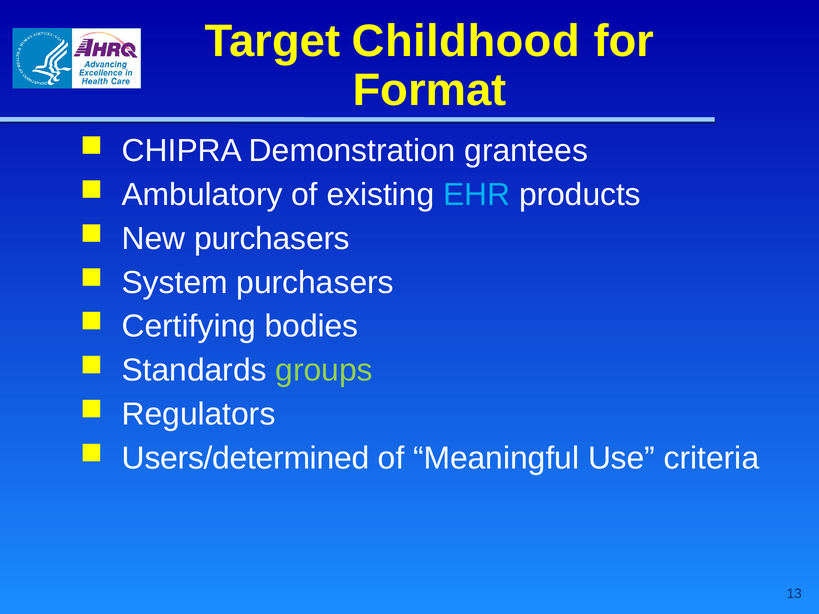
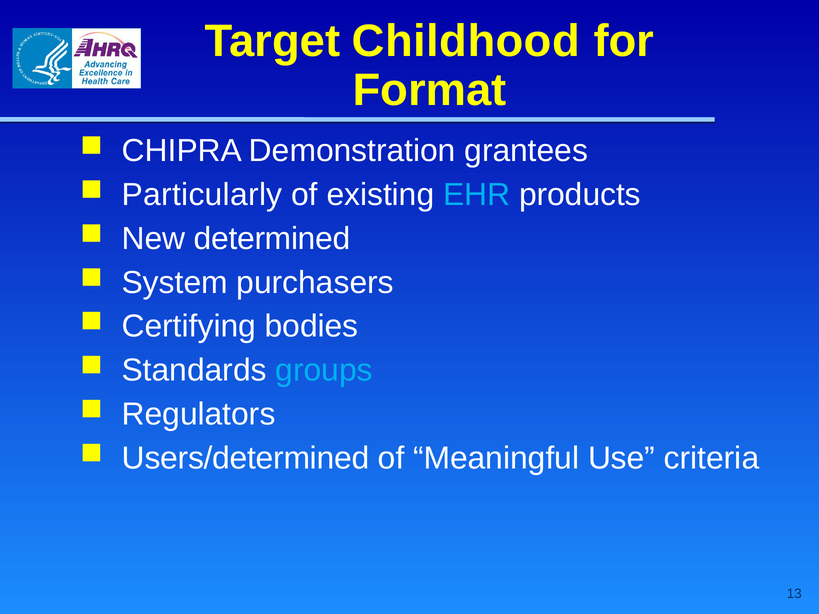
Ambulatory: Ambulatory -> Particularly (202, 195)
New purchasers: purchasers -> determined (272, 239)
groups colour: light green -> light blue (324, 371)
